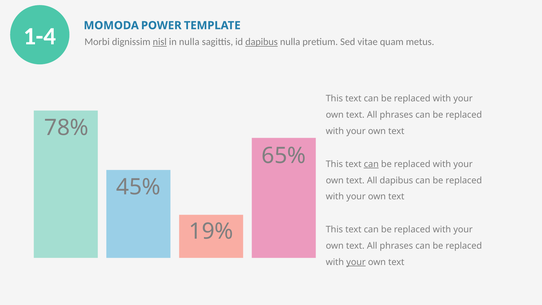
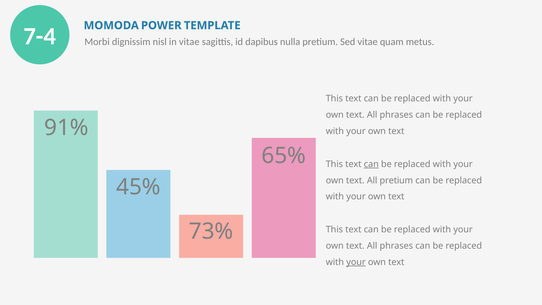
1-4: 1-4 -> 7-4 (40, 36)
nisl underline: present -> none (160, 42)
in nulla: nulla -> vitae (189, 42)
dapibus underline: present -> none (262, 42)
78%: 78% -> 91% (66, 128)
All dapibus: dapibus -> pretium (396, 180)
19%: 19% -> 73% (211, 231)
